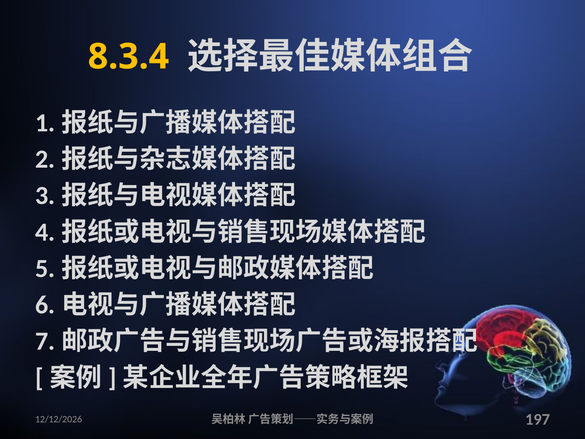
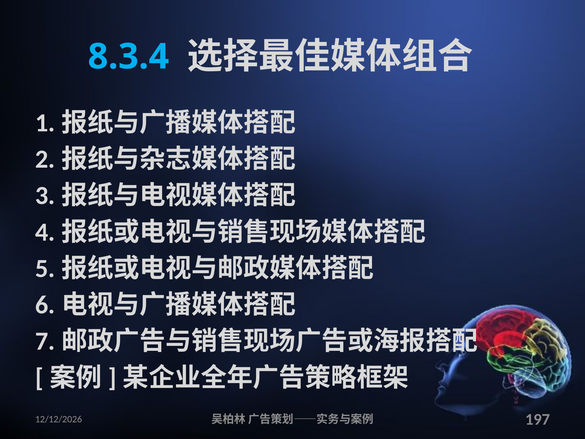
8.3.4 colour: yellow -> light blue (128, 57)
